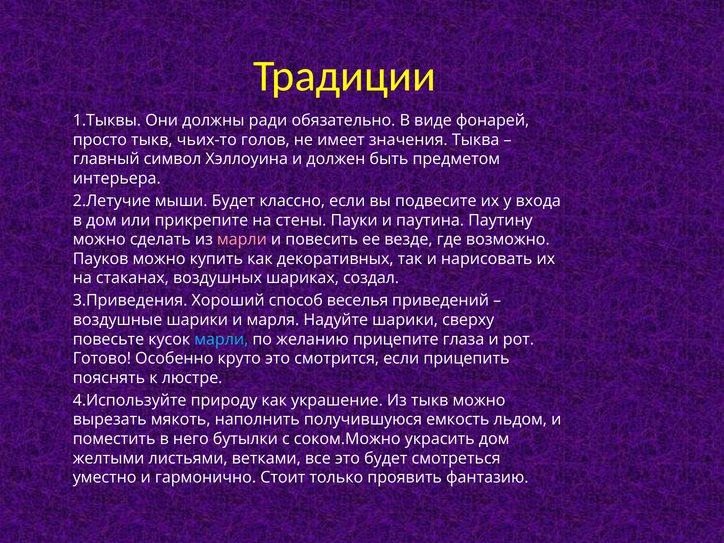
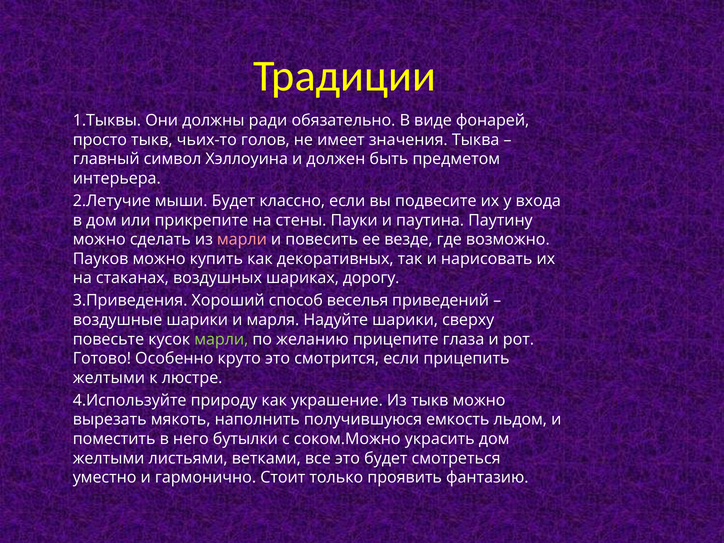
создал: создал -> дорогу (371, 278)
марли colour: light blue -> light green (221, 339)
пояснять: пояснять -> желтыми (109, 378)
